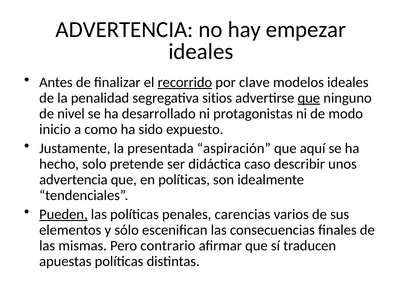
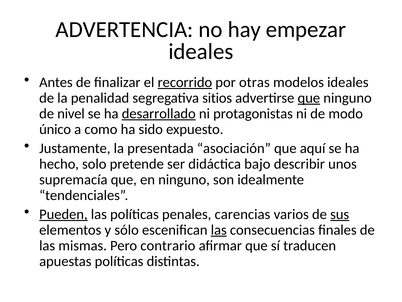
clave: clave -> otras (254, 82)
desarrollado underline: none -> present (159, 113)
inicio: inicio -> único (55, 129)
aspiración: aspiración -> asociación (234, 148)
caso: caso -> bajo (257, 164)
advertencia: advertencia -> supremacía (73, 179)
en políticas: políticas -> ninguno (184, 179)
sus underline: none -> present (340, 214)
las underline: none -> present (219, 230)
